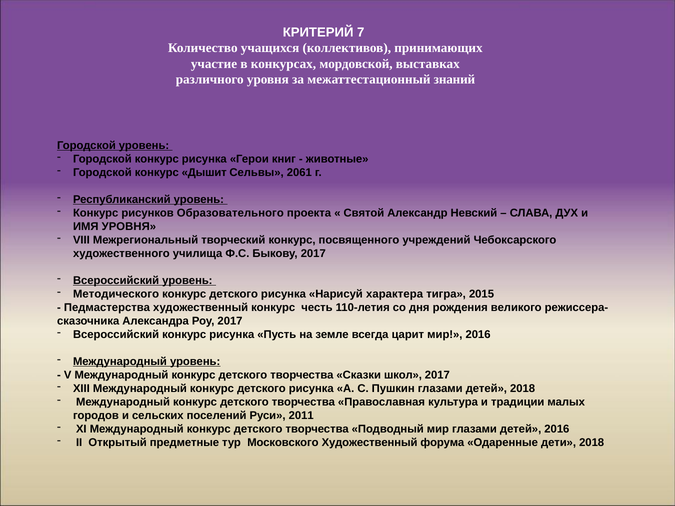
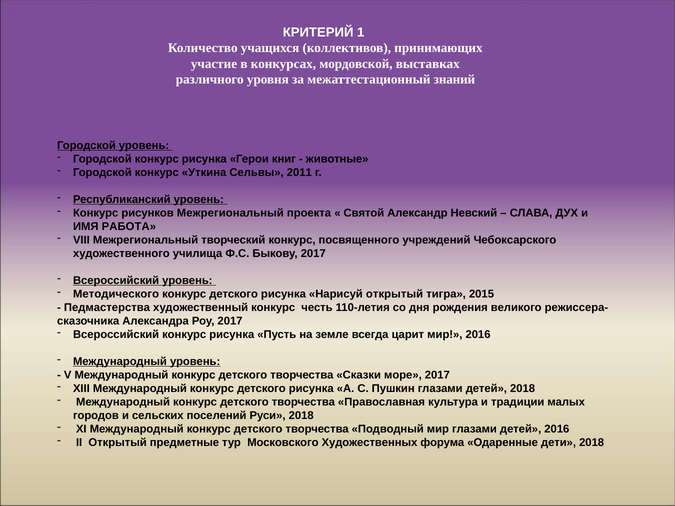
7: 7 -> 1 (361, 32)
Дышит: Дышит -> Уткина (204, 173)
2061: 2061 -> 2011 (299, 173)
рисунков Образовательного: Образовательного -> Межрегиональный (230, 213)
ИМЯ УРОВНЯ: УРОВНЯ -> РАБОТА (129, 227)
Нарисуй характера: характера -> открытый (395, 294)
школ: школ -> море (403, 375)
Руси 2011: 2011 -> 2018 (301, 416)
Московского Художественный: Художественный -> Художественных (370, 443)
